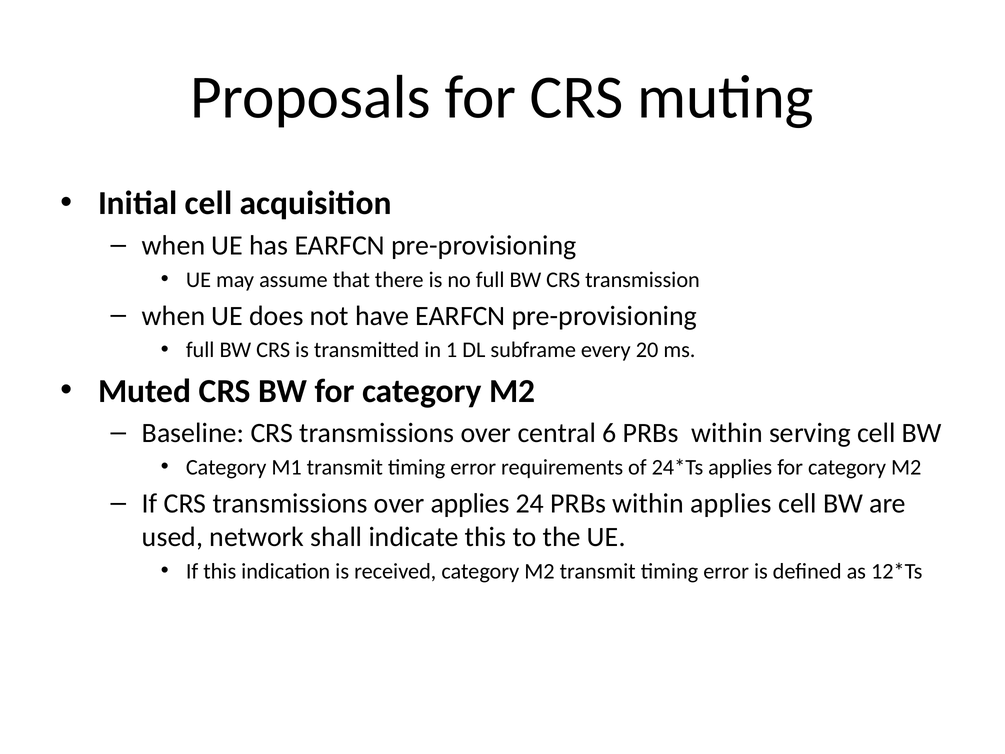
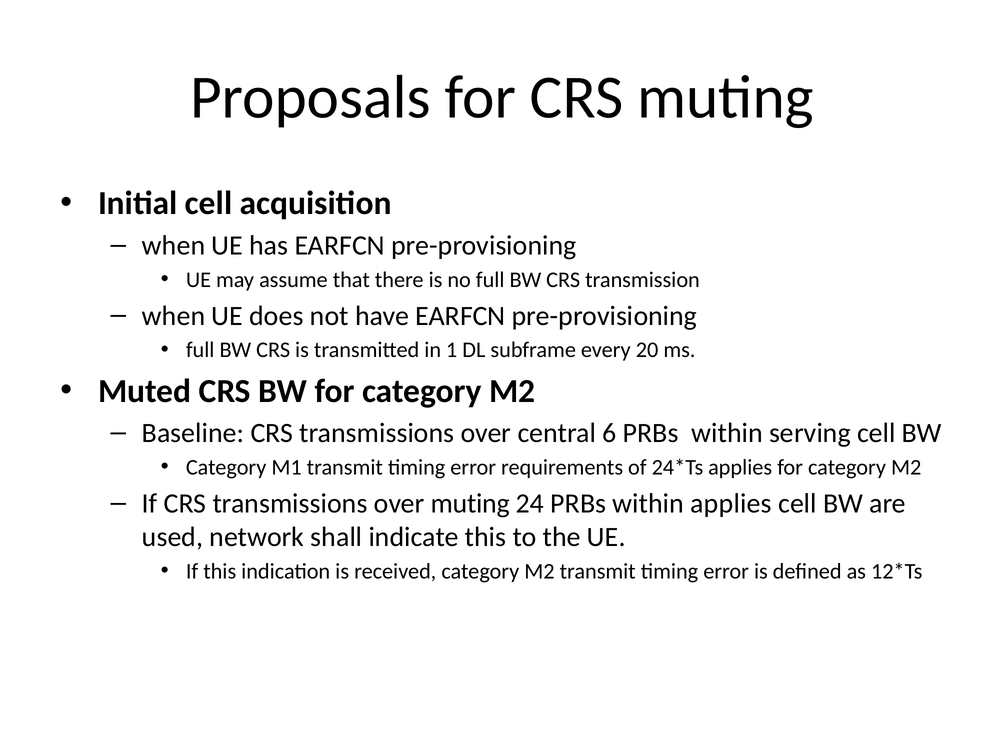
over applies: applies -> muting (470, 503)
